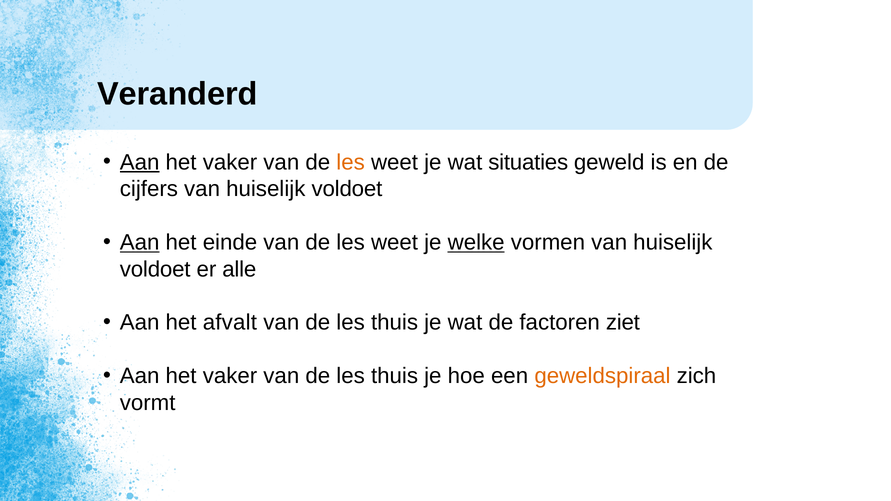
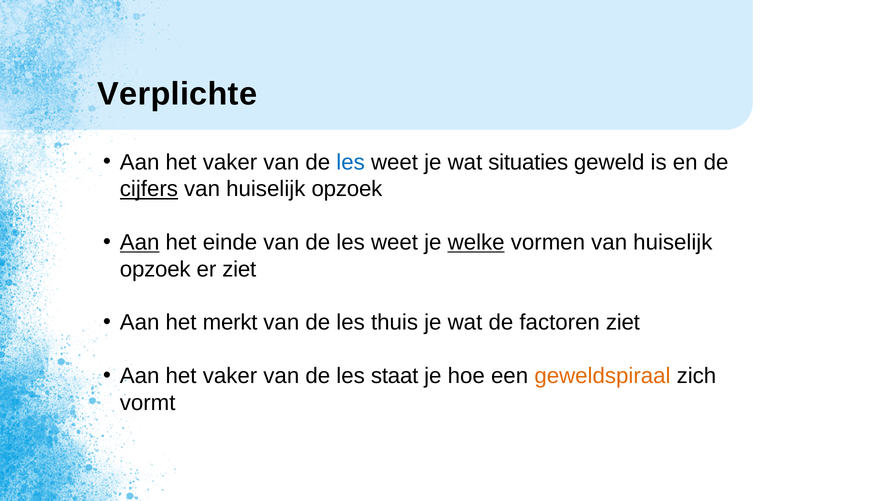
Veranderd: Veranderd -> Verplichte (177, 94)
Aan underline: present -> none (140, 162)
les colour: orange -> blue (351, 162)
cijfers underline: none -> present (149, 189)
voldoet: voldoet -> opzoek (347, 189)
voldoet: voldoet -> opzoek (155, 269)
er alle: alle -> ziet (239, 269)
afvalt: afvalt -> merkt (230, 323)
thuis: thuis -> staat (395, 376)
